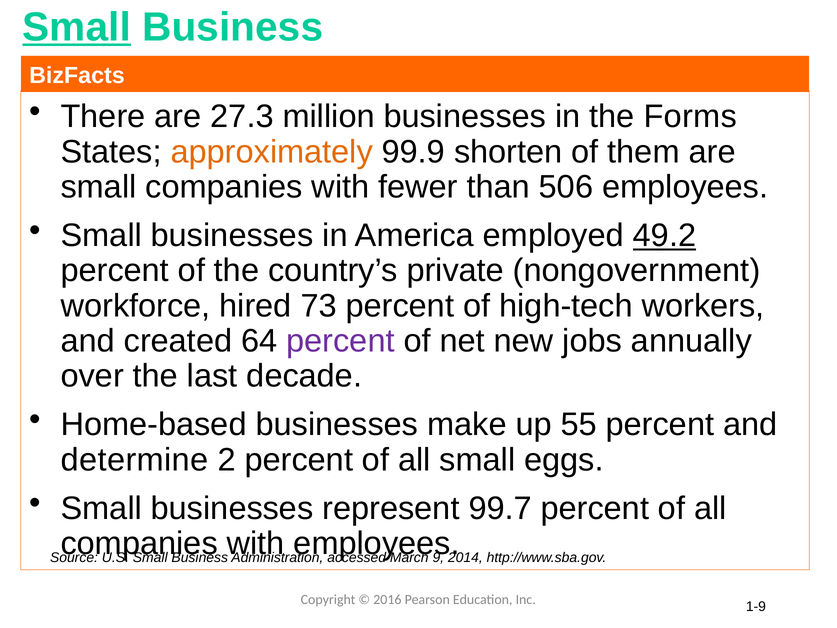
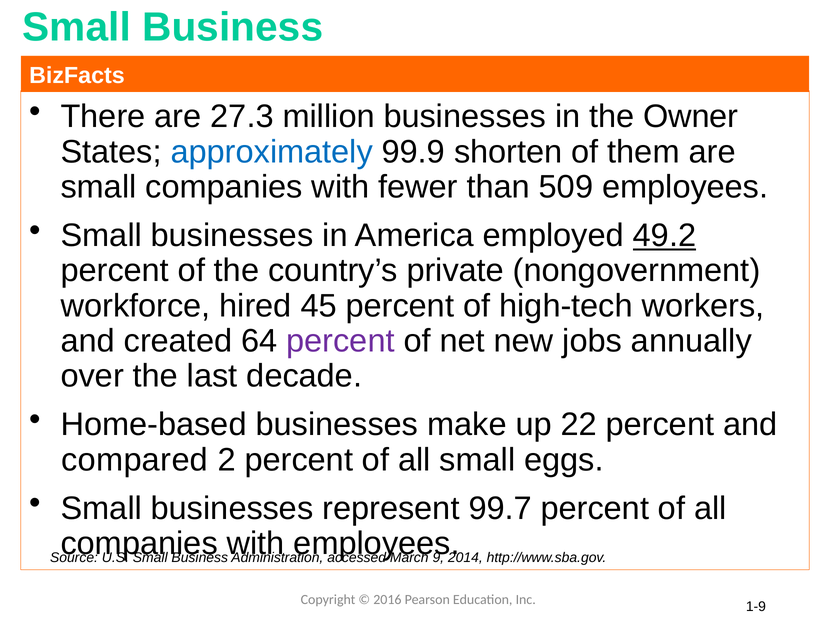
Small underline: present -> none (77, 27)
Forms: Forms -> Owner (691, 117)
approximately colour: orange -> blue (272, 152)
506: 506 -> 509 (566, 187)
73: 73 -> 45 (319, 306)
55: 55 -> 22 (579, 425)
determine: determine -> compared (135, 460)
